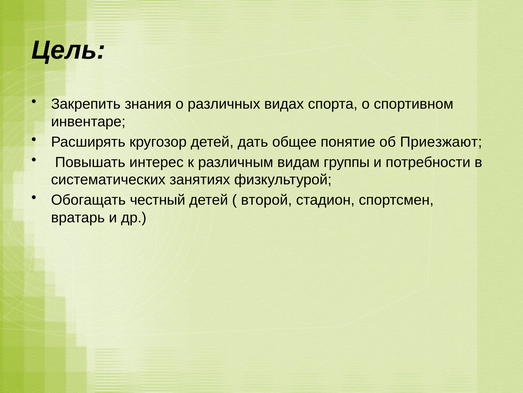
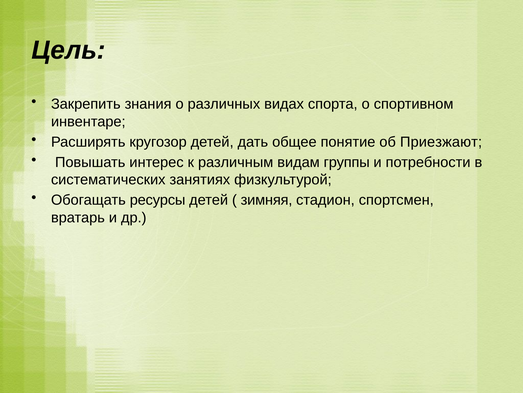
честный: честный -> ресурсы (158, 200)
второй: второй -> зимняя (267, 200)
